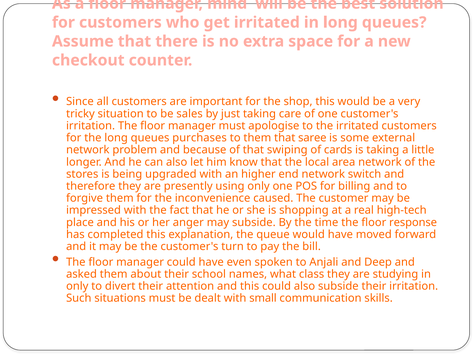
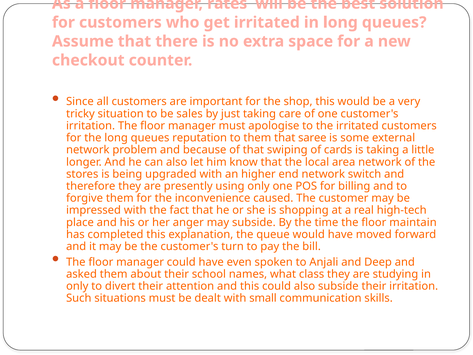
mind: mind -> rates (227, 3)
purchases: purchases -> reputation (200, 138)
response: response -> maintain (413, 222)
